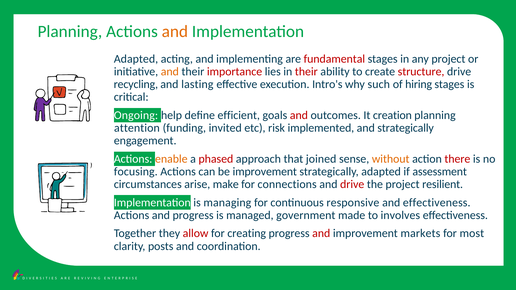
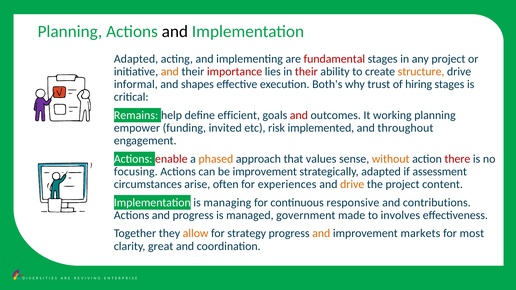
and colour: orange -> black (175, 32)
structure colour: red -> orange (421, 72)
recycling: recycling -> informal (136, 84)
lasting: lasting -> shapes (197, 84)
Intro's: Intro's -> Both's (327, 84)
such: such -> trust (379, 84)
Ongoing: Ongoing -> Remains (136, 115)
creation: creation -> working (392, 115)
attention: attention -> empower (137, 128)
and strategically: strategically -> throughout (405, 128)
enable colour: orange -> red (171, 159)
phased colour: red -> orange (216, 159)
joined: joined -> values (321, 159)
make: make -> often (226, 184)
connections: connections -> experiences (287, 184)
drive colour: red -> orange (352, 184)
resilient: resilient -> content (443, 184)
and effectiveness: effectiveness -> contributions (437, 203)
allow colour: red -> orange (196, 234)
creating: creating -> strategy (247, 234)
and colour: red -> orange (321, 234)
posts: posts -> great (161, 246)
